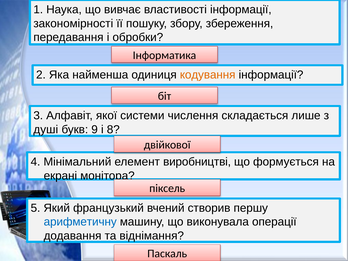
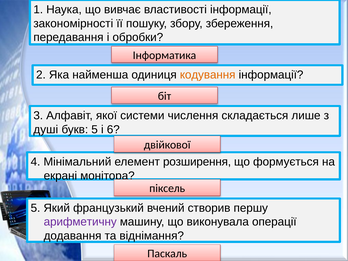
букв 9: 9 -> 5 (95, 129)
8: 8 -> 6 (113, 129)
виробництві: виробництві -> розширення (197, 162)
арифметичну colour: blue -> purple (80, 222)
